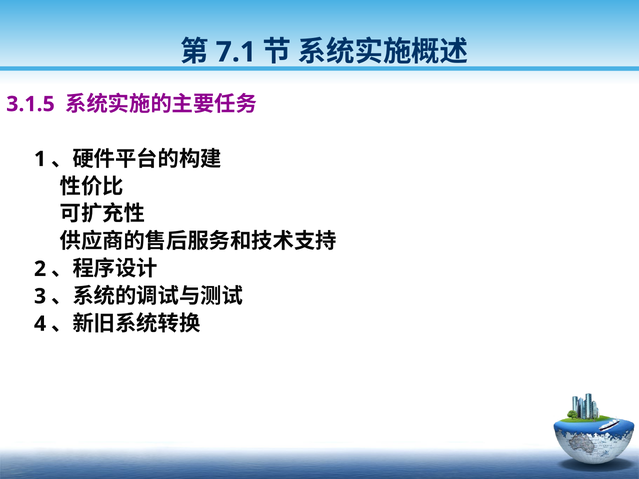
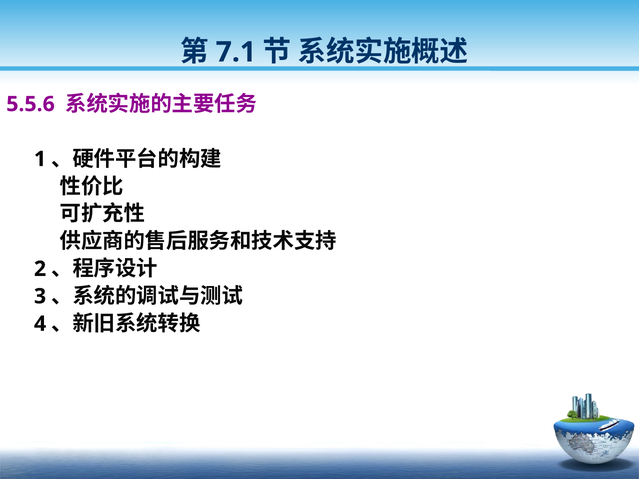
3.1.5: 3.1.5 -> 5.5.6 (31, 104)
